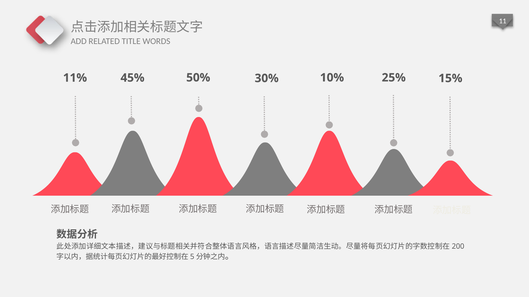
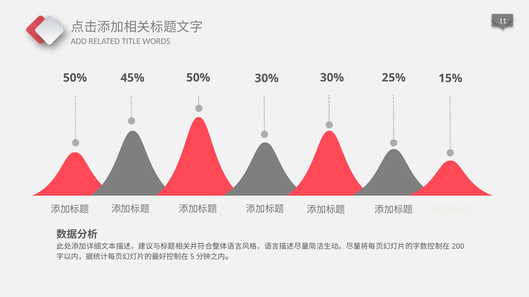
10%: 10% -> 30% (332, 78)
11%: 11% -> 50% (75, 78)
